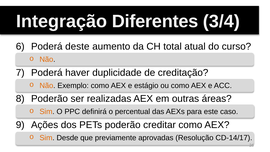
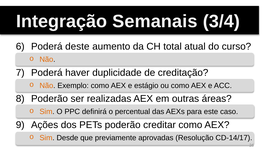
Diferentes: Diferentes -> Semanais (155, 21)
